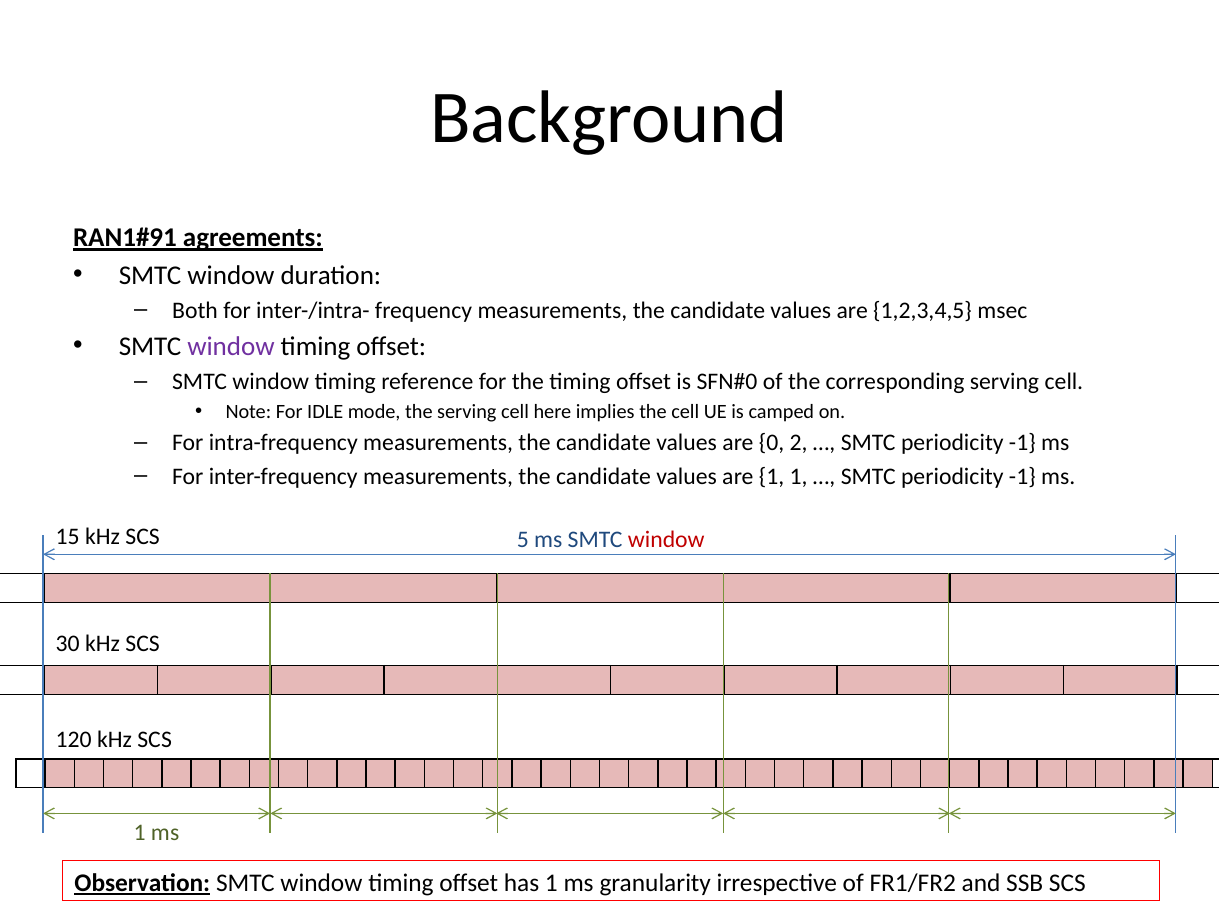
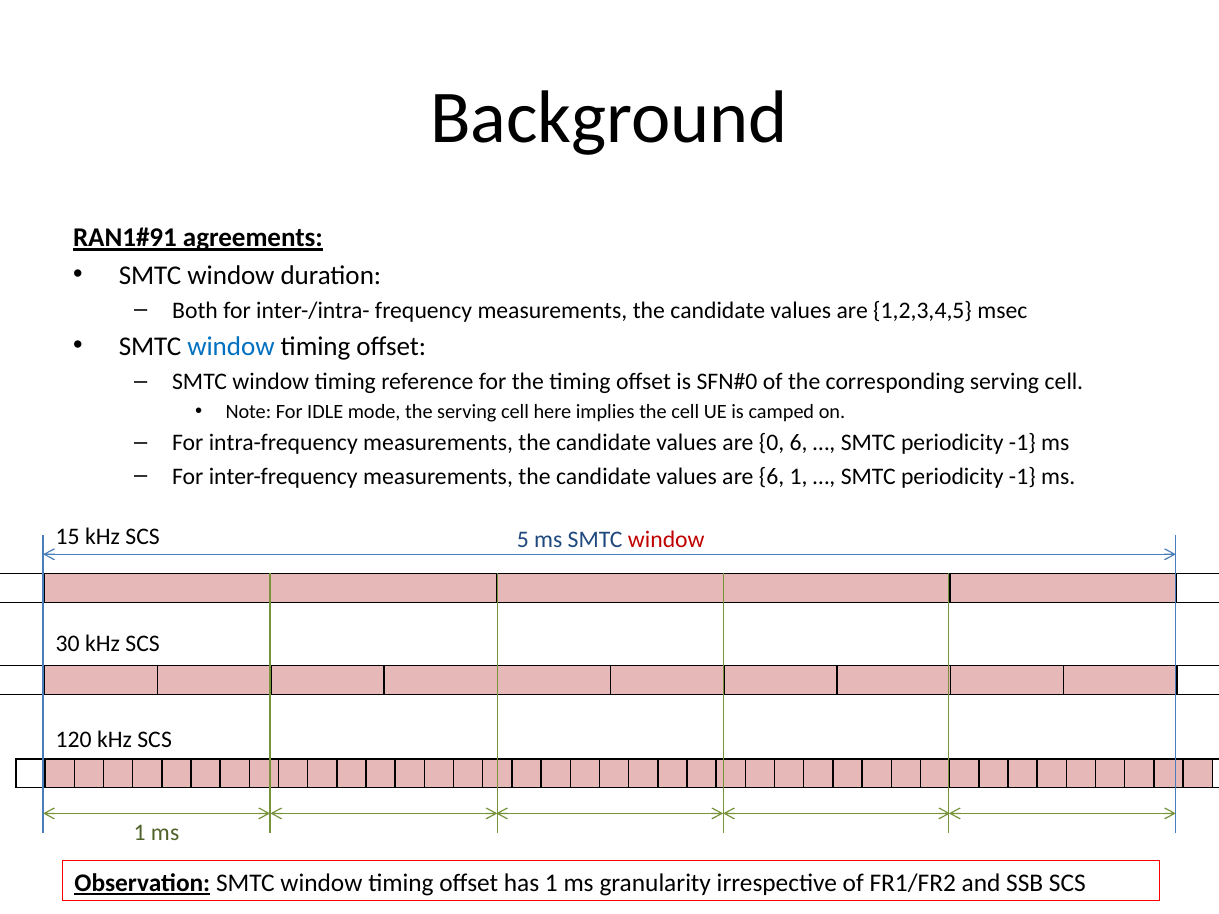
window colour: purple -> blue (231, 346)
0 2: 2 -> 6 (799, 443)
are 1: 1 -> 6 (772, 477)
